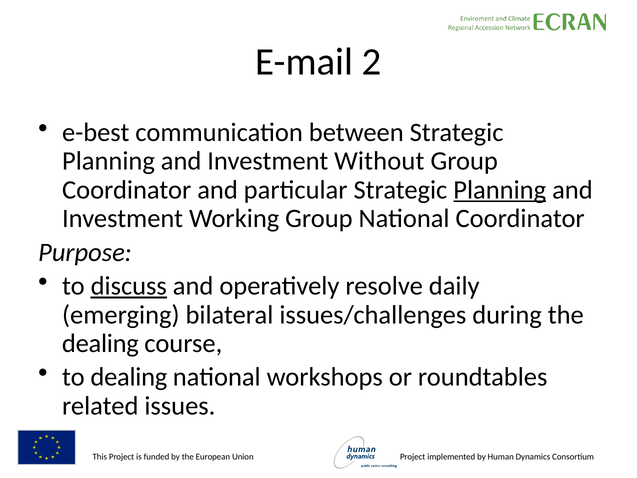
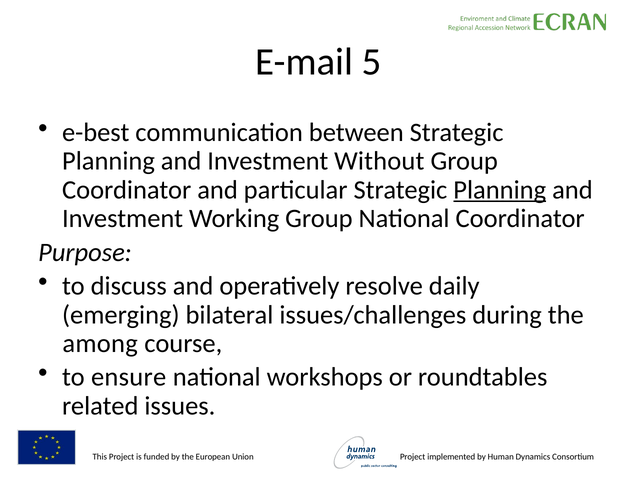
2: 2 -> 5 (372, 62)
discuss underline: present -> none (129, 286)
dealing: dealing -> among (100, 343)
to dealing: dealing -> ensure (129, 377)
